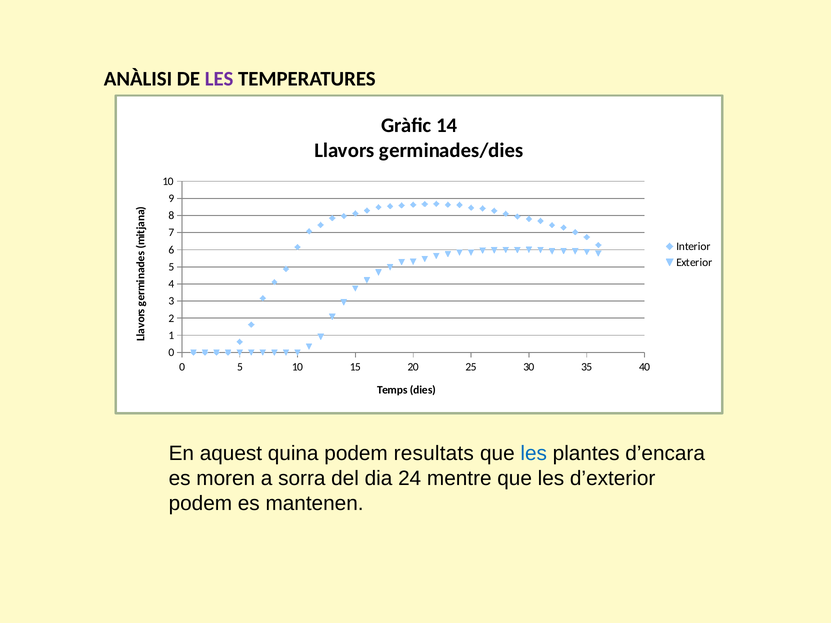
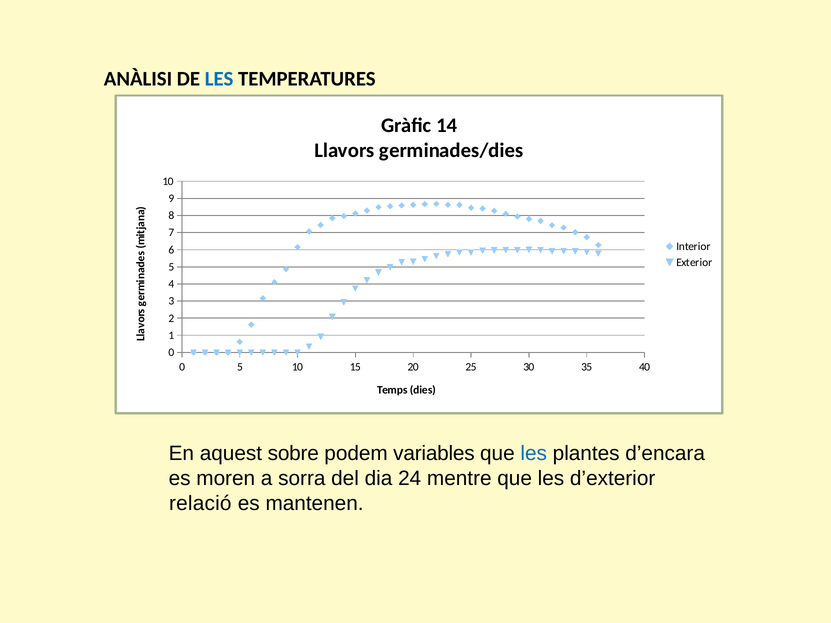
LES colour: purple -> blue (219, 79)
quina: quina -> sobre (293, 454)
resultats: resultats -> variables (434, 454)
podem: podem -> relació (200, 503)
